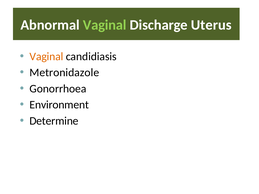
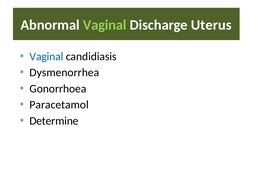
Vaginal colour: orange -> blue (46, 56)
Metronidazole: Metronidazole -> Dysmenorrhea (64, 73)
Environment: Environment -> Paracetamol (59, 105)
